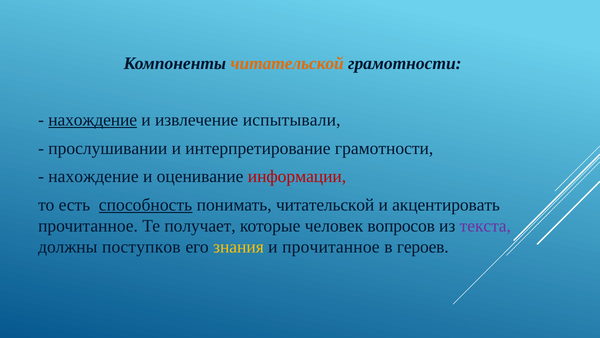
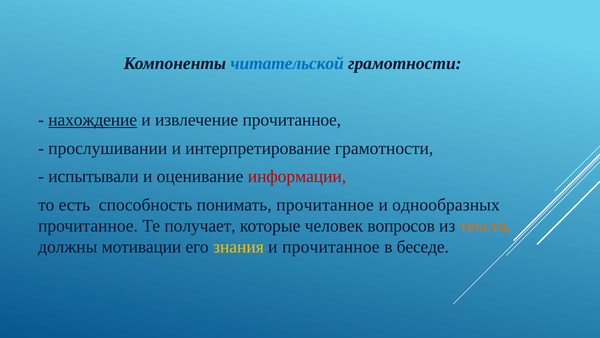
читательской colour: orange -> blue (287, 63)
извлечение испытывали: испытывали -> прочитанное (292, 120)
нахождение: нахождение -> испытывали (94, 176)
способность underline: present -> none (146, 205)
понимать читательской: читательской -> прочитанное (325, 205)
акцентировать: акцентировать -> однообразных (446, 205)
текста colour: purple -> orange (485, 226)
поступков: поступков -> мотивации (142, 247)
героев: героев -> беседе (423, 247)
